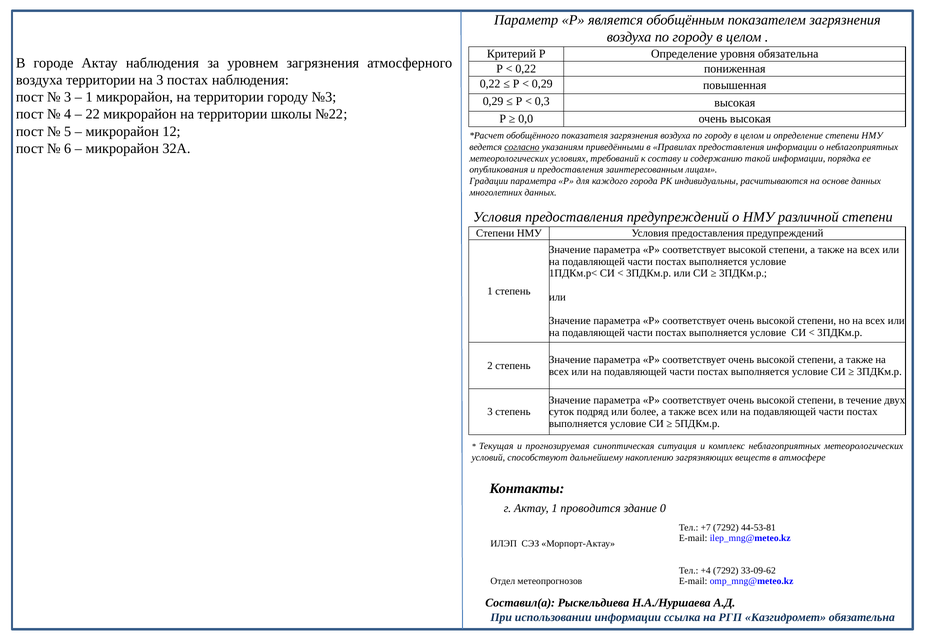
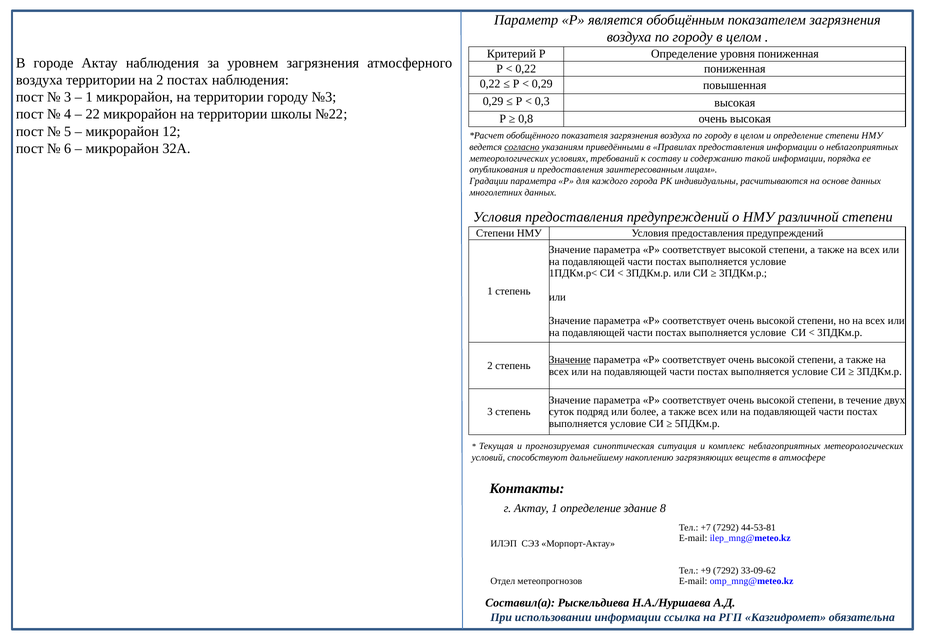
уровня обязательна: обязательна -> пониженная (788, 54)
на 3: 3 -> 2 (160, 80)
0,0: 0,0 -> 0,8 (526, 119)
Значение underline: none -> present (570, 360)
1 проводится: проводится -> определение (591, 509)
0: 0 -> 8 (663, 509)
+4: +4 -> +9 (706, 571)
